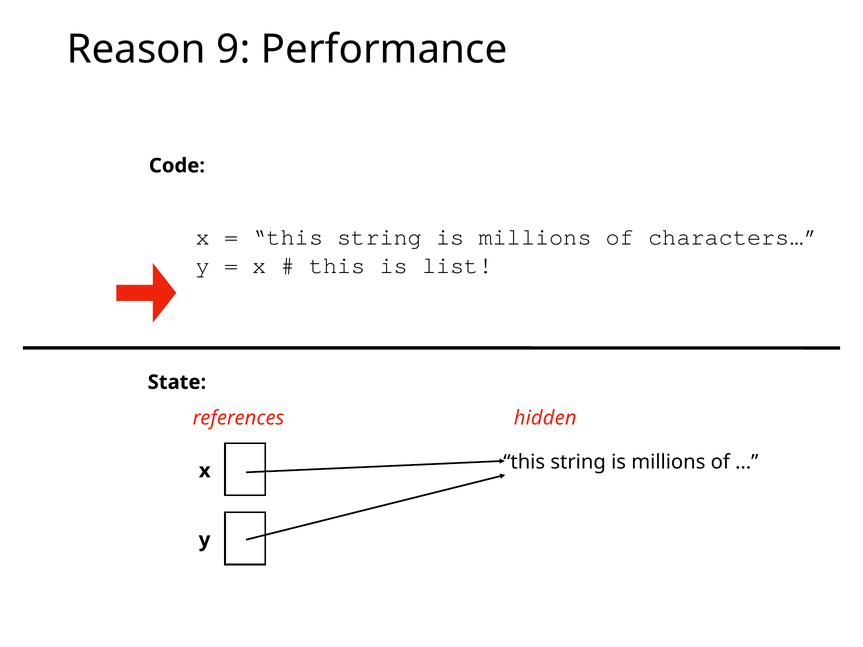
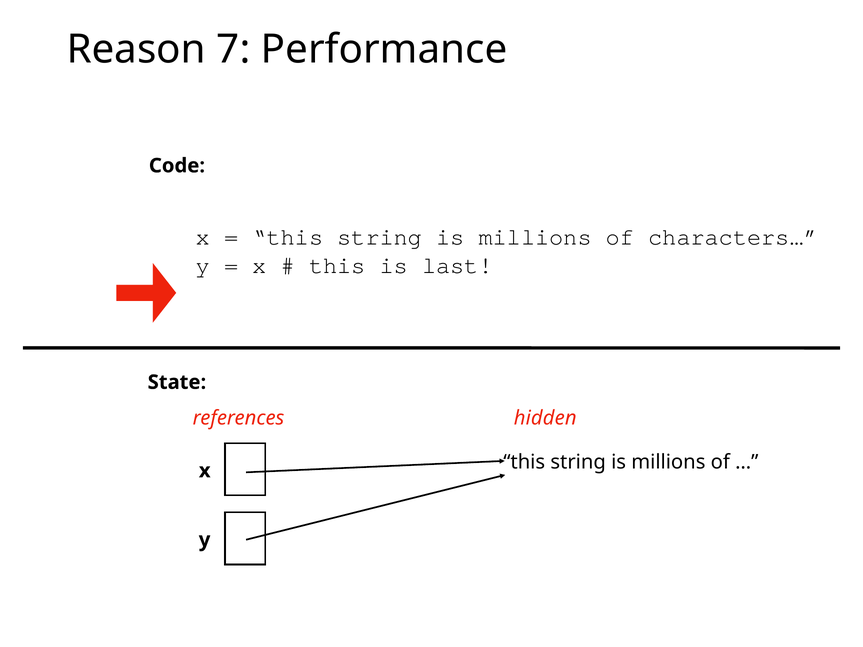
9: 9 -> 7 (233, 50)
list: list -> last (457, 265)
